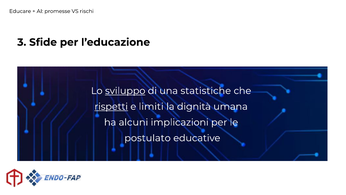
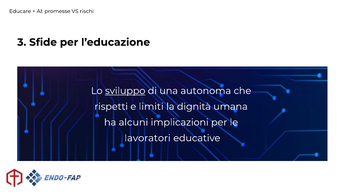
statistiche: statistiche -> autonoma (206, 91)
rispetti underline: present -> none (111, 106)
postulato: postulato -> lavoratori (148, 138)
